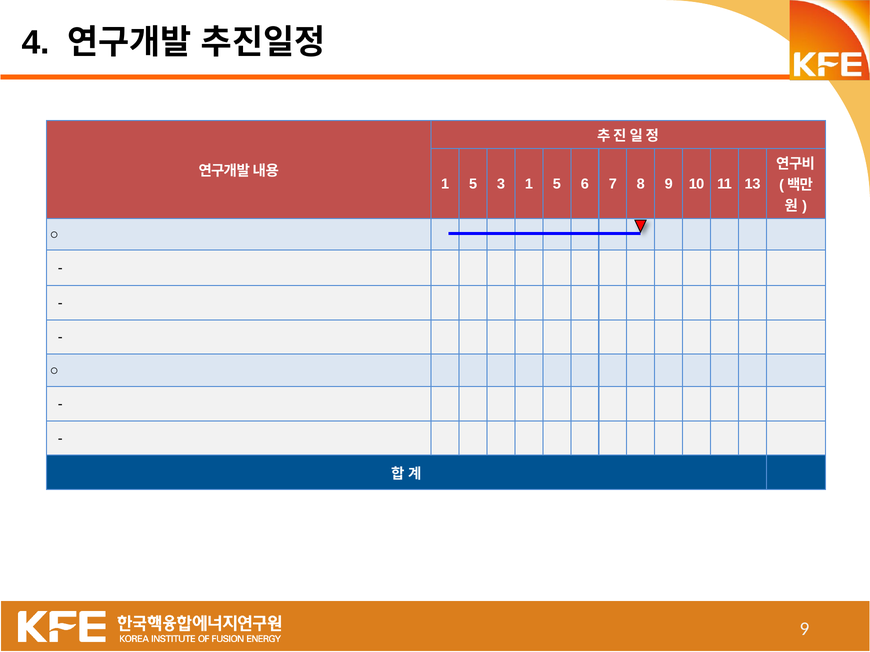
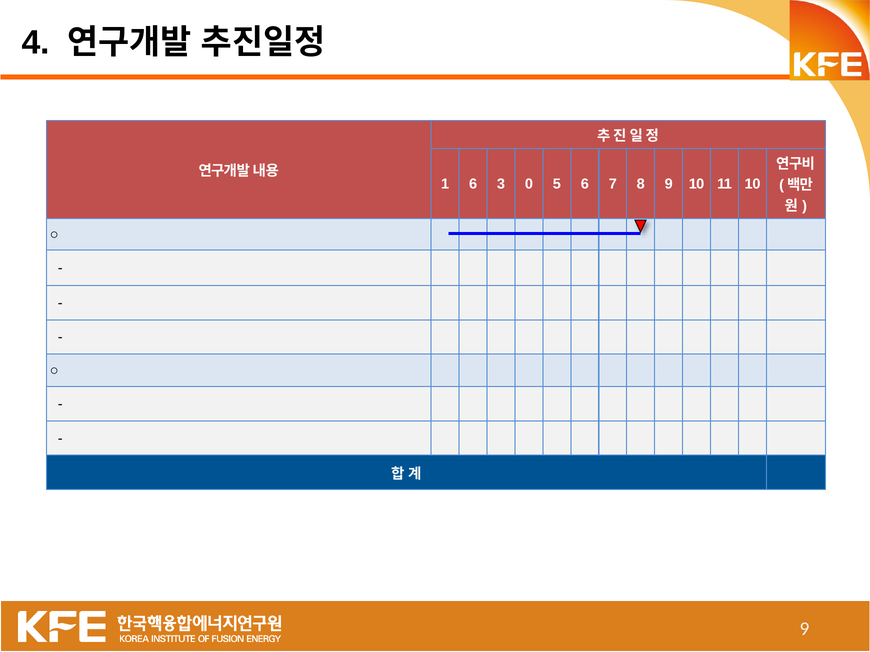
5: 5 -> 6 (473, 184)
3 1: 1 -> 0 (529, 184)
11 13: 13 -> 10 (753, 184)
